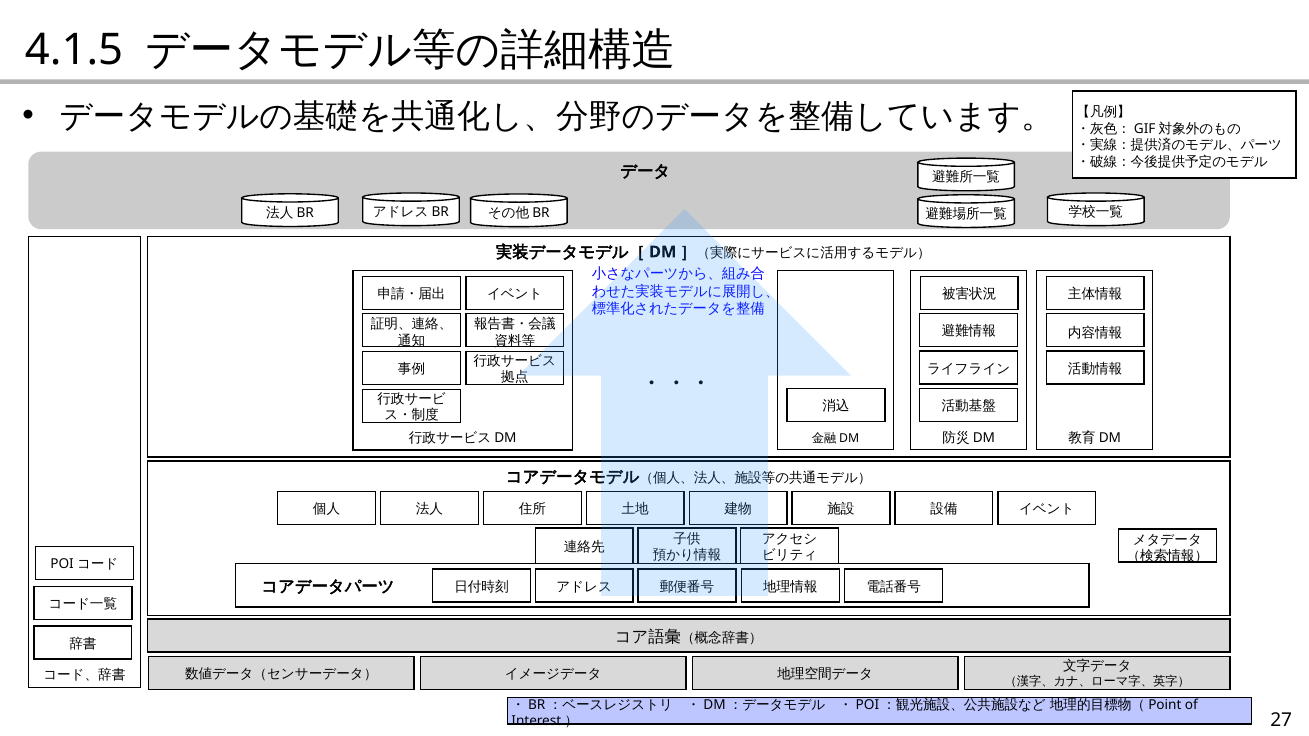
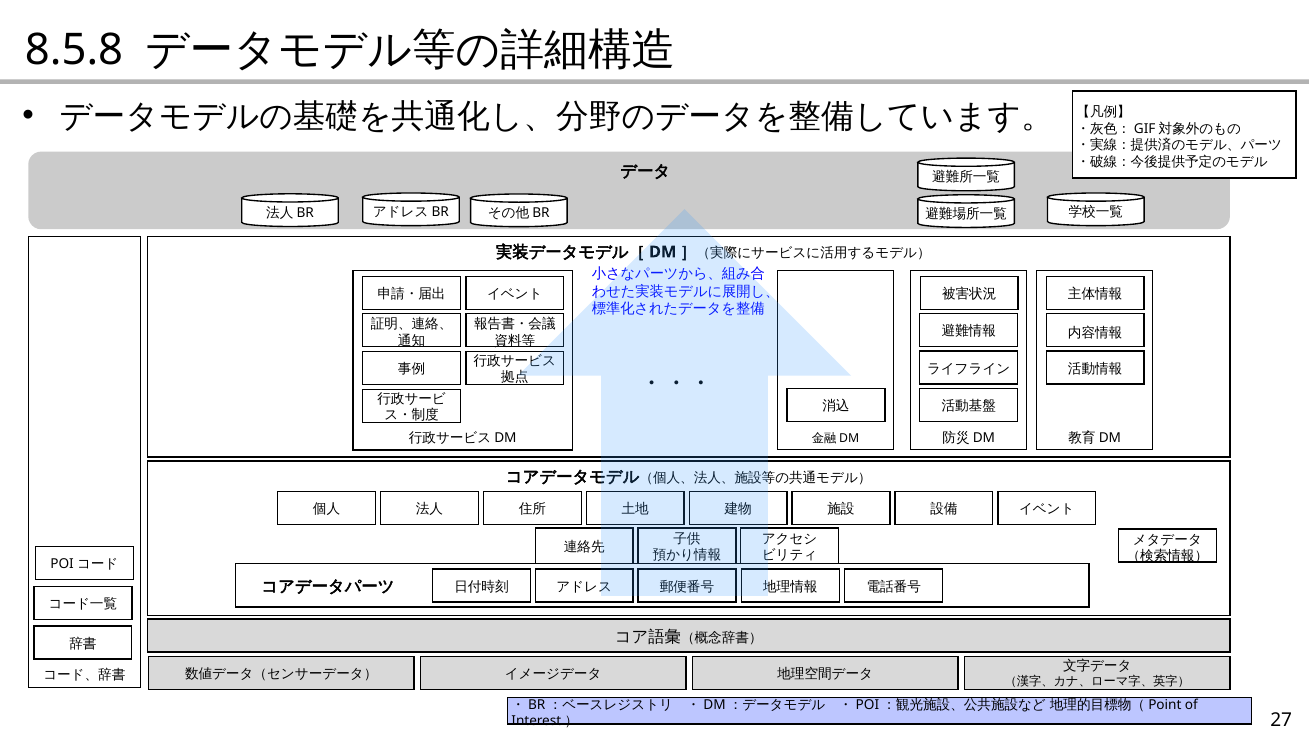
4.1.5: 4.1.5 -> 8.5.8 (74, 51)
